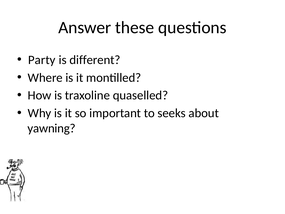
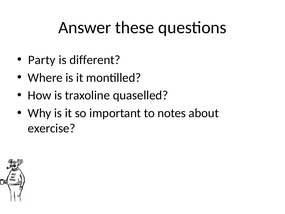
seeks: seeks -> notes (172, 113)
yawning: yawning -> exercise (52, 128)
